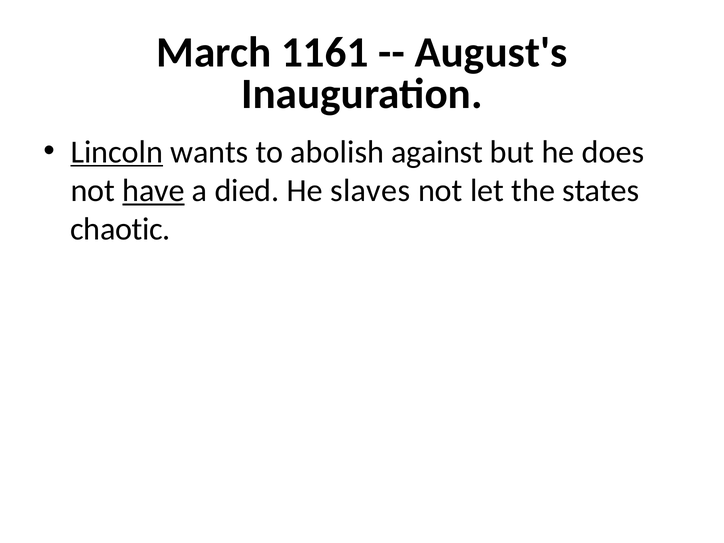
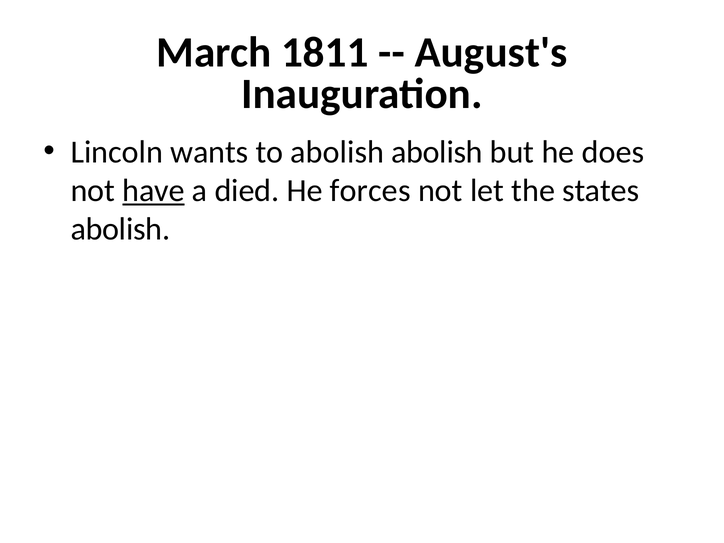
1161: 1161 -> 1811 (325, 53)
Lincoln underline: present -> none (117, 152)
abolish against: against -> abolish (437, 152)
slaves: slaves -> forces (370, 191)
chaotic: chaotic -> abolish (120, 229)
